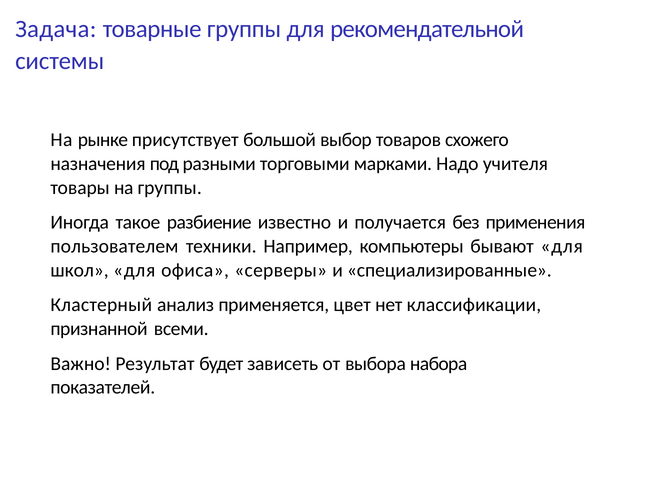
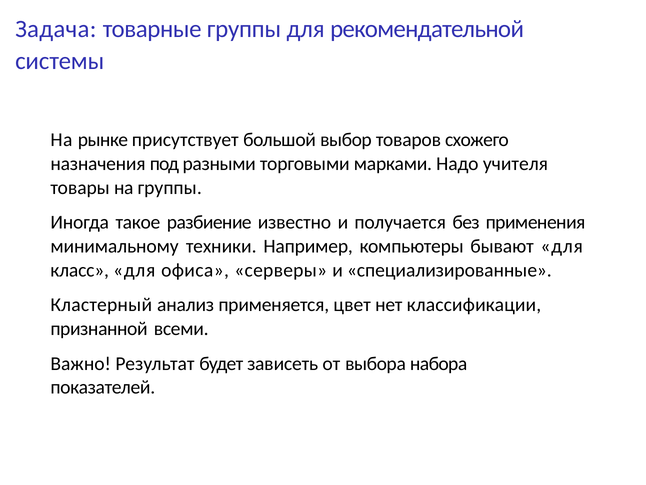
пользователем: пользователем -> минимальному (115, 246)
школ: школ -> класс (80, 270)
